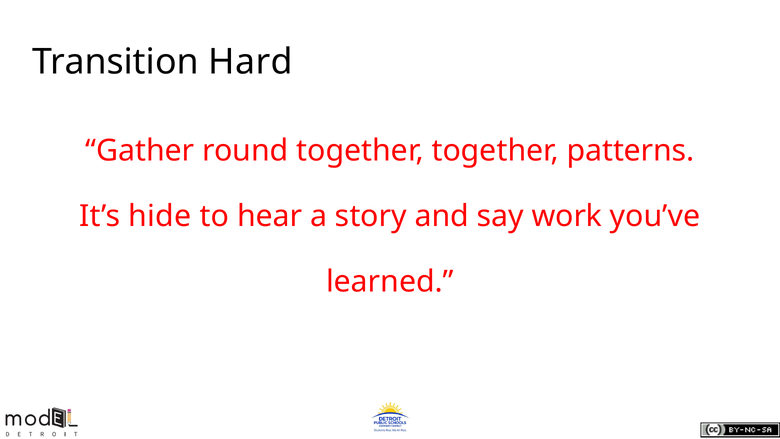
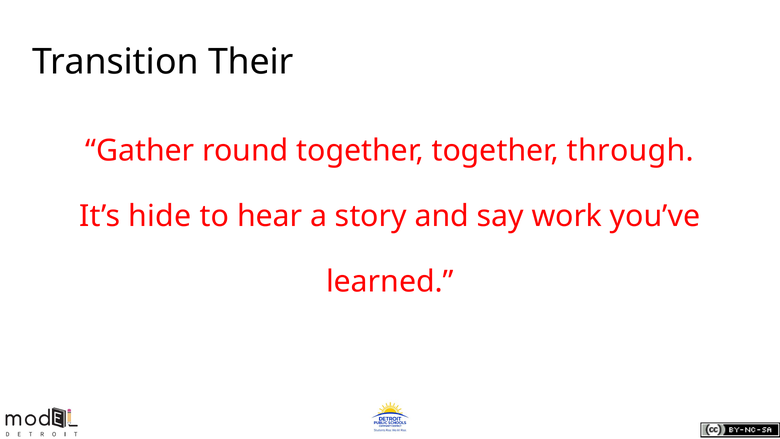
Hard: Hard -> Their (251, 62)
patterns: patterns -> through (630, 151)
